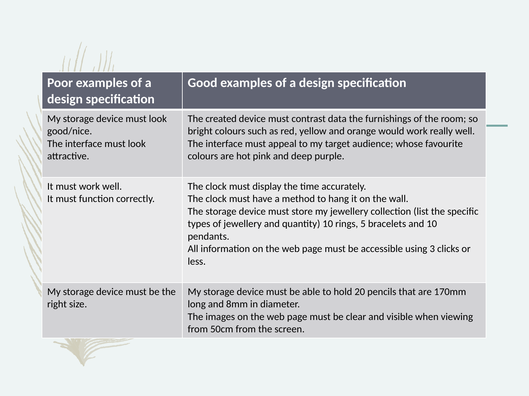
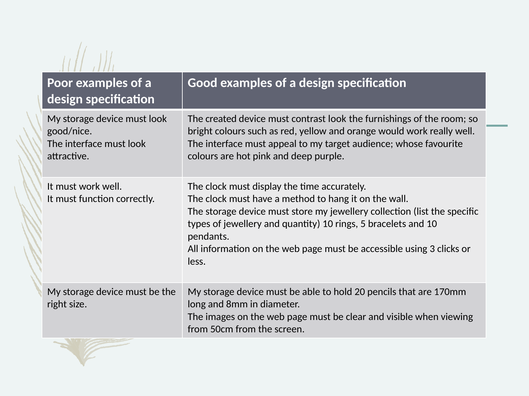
contrast data: data -> look (337, 119)
